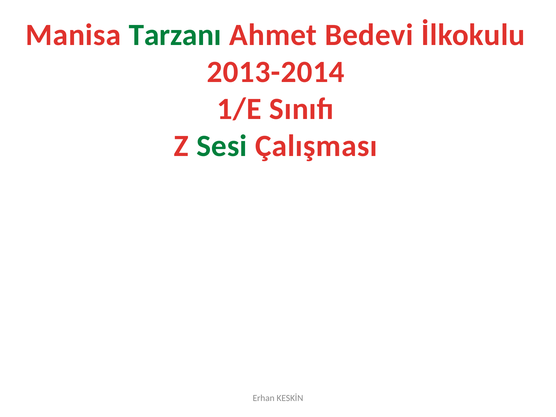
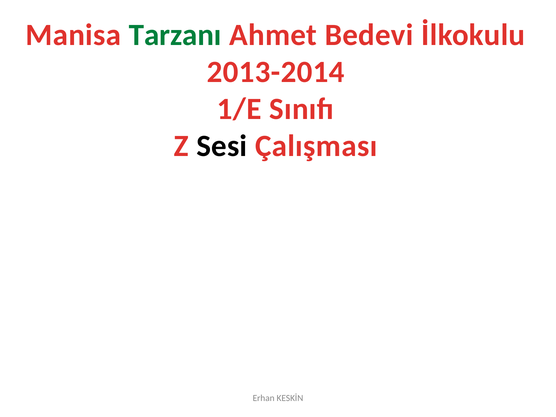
Sesi colour: green -> black (222, 146)
